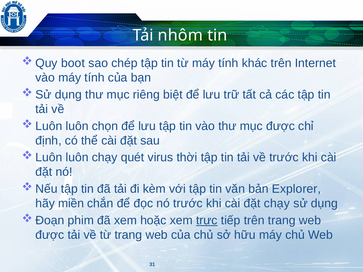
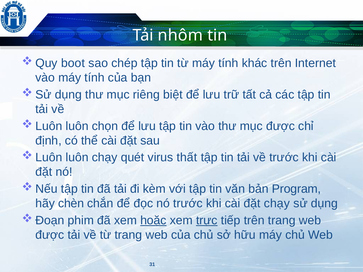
thời: thời -> thất (187, 158)
Explorer: Explorer -> Program (296, 189)
miền: miền -> chèn (71, 204)
hoặc underline: none -> present (153, 221)
